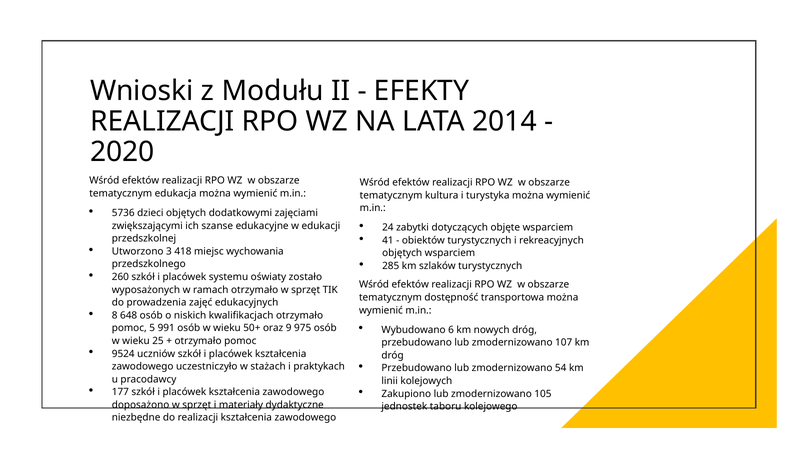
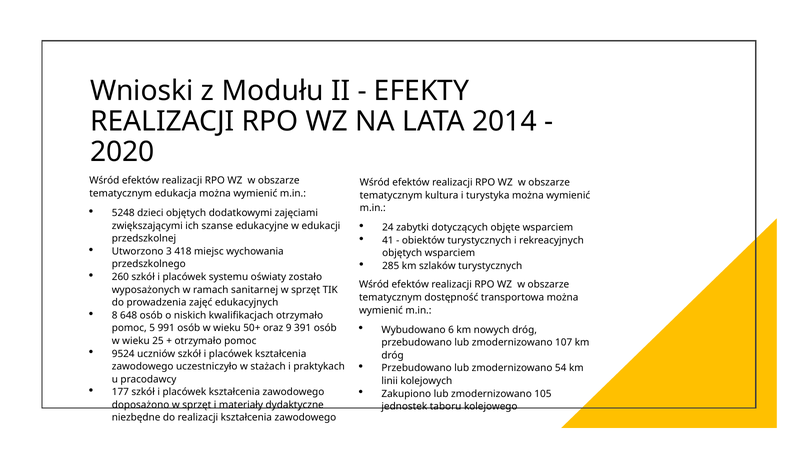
5736: 5736 -> 5248 (123, 213)
ramach otrzymało: otrzymało -> sanitarnej (255, 290)
975: 975 -> 391 (303, 328)
